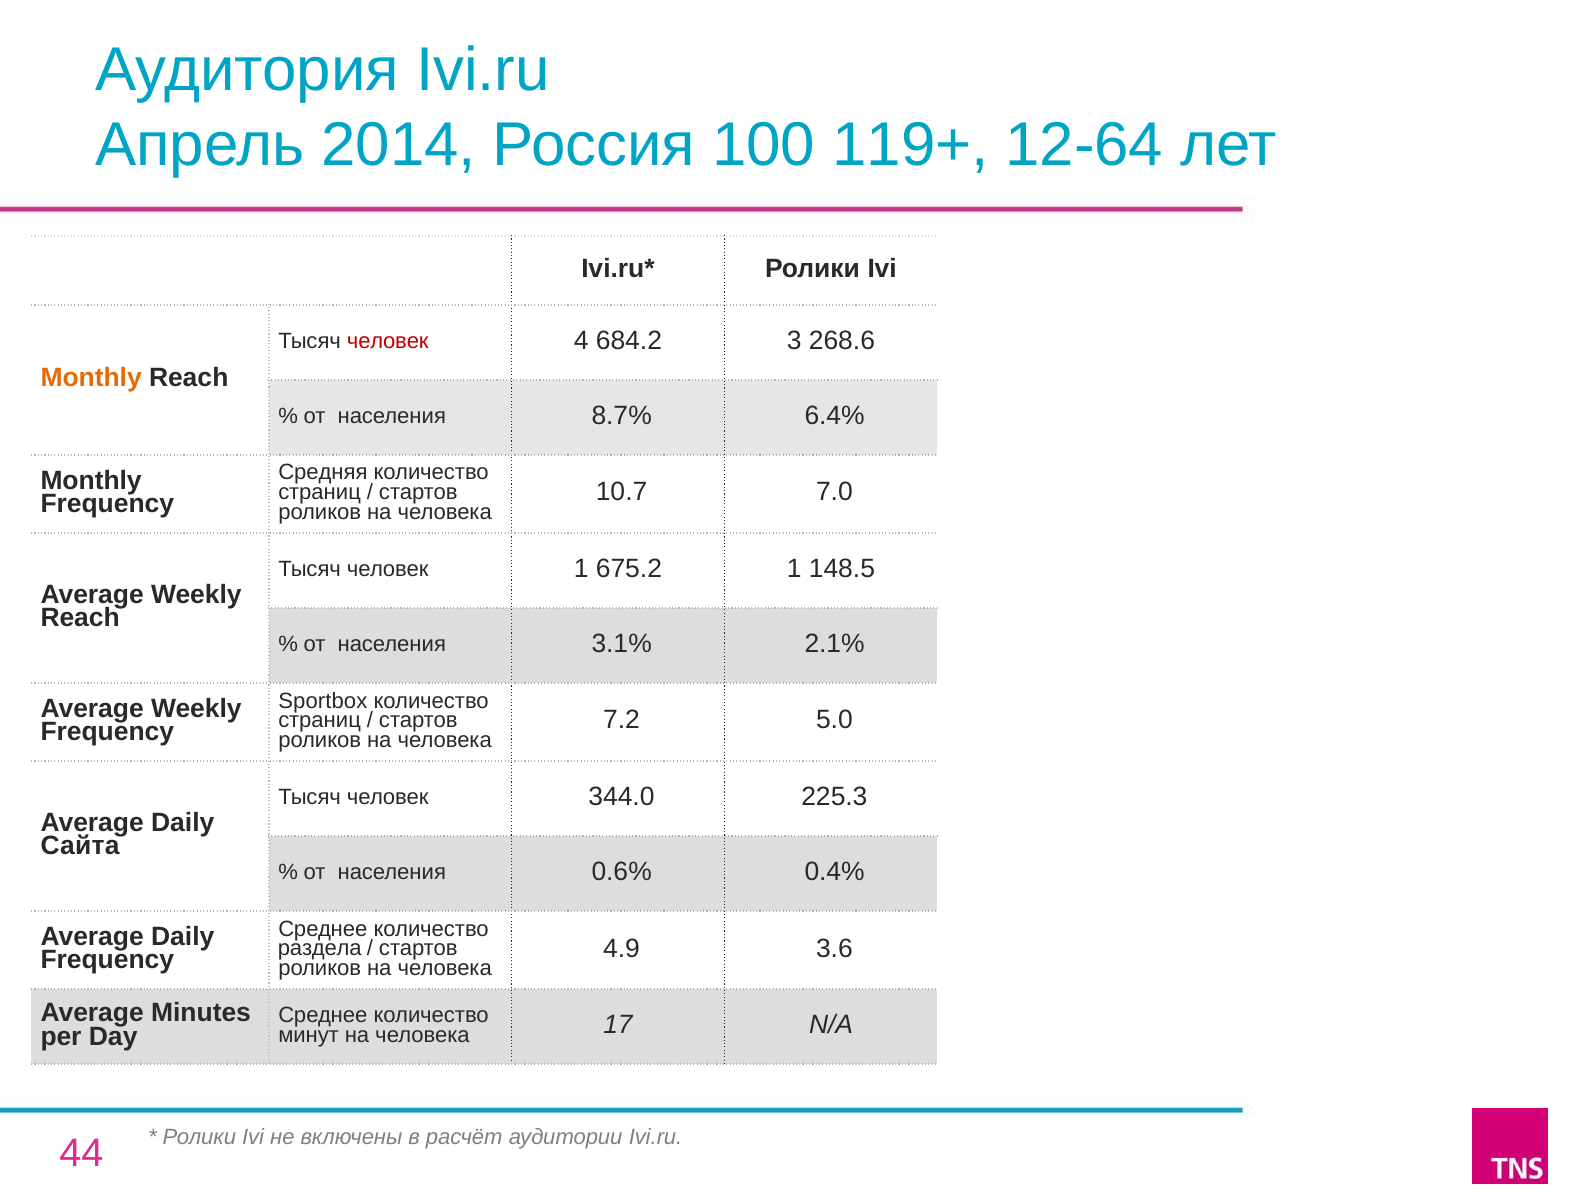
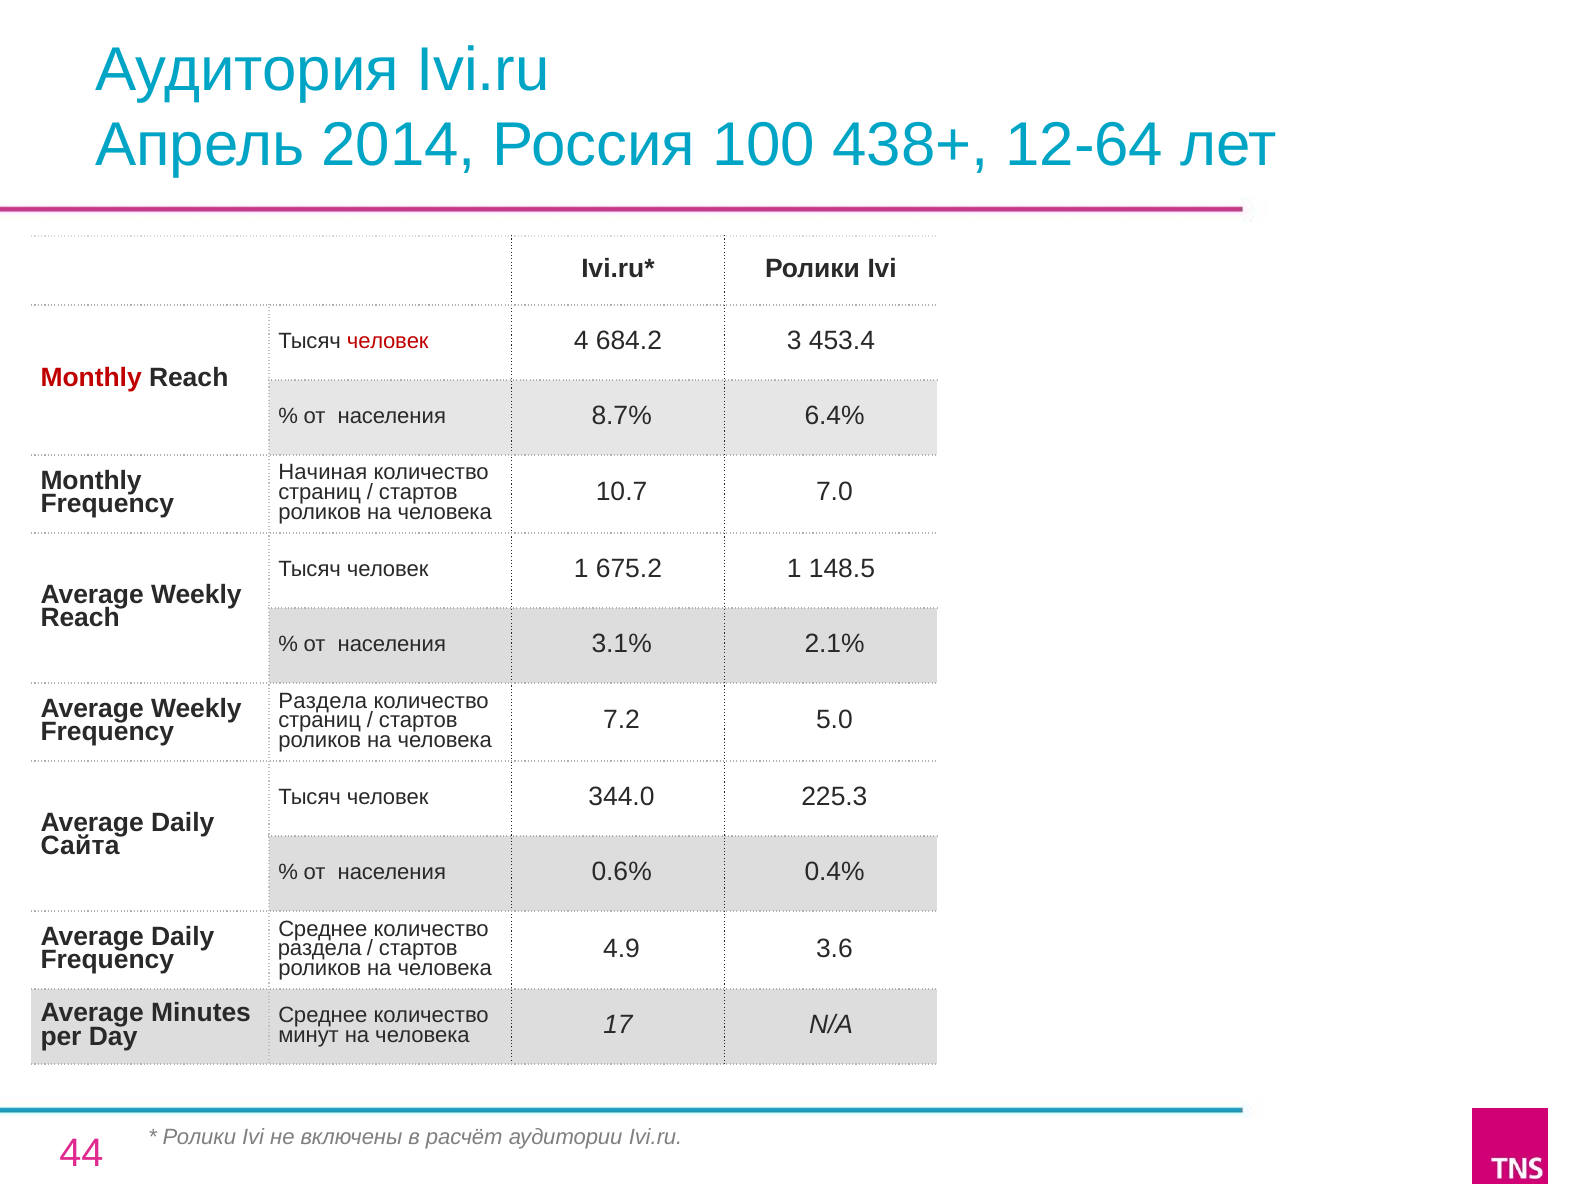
119+: 119+ -> 438+ (910, 145)
268.6: 268.6 -> 453.4 (842, 340)
Monthly colour: orange -> red (91, 378)
Средняя: Средняя -> Начиная (323, 473)
Sportbox: Sportbox -> Раздела (323, 701)
